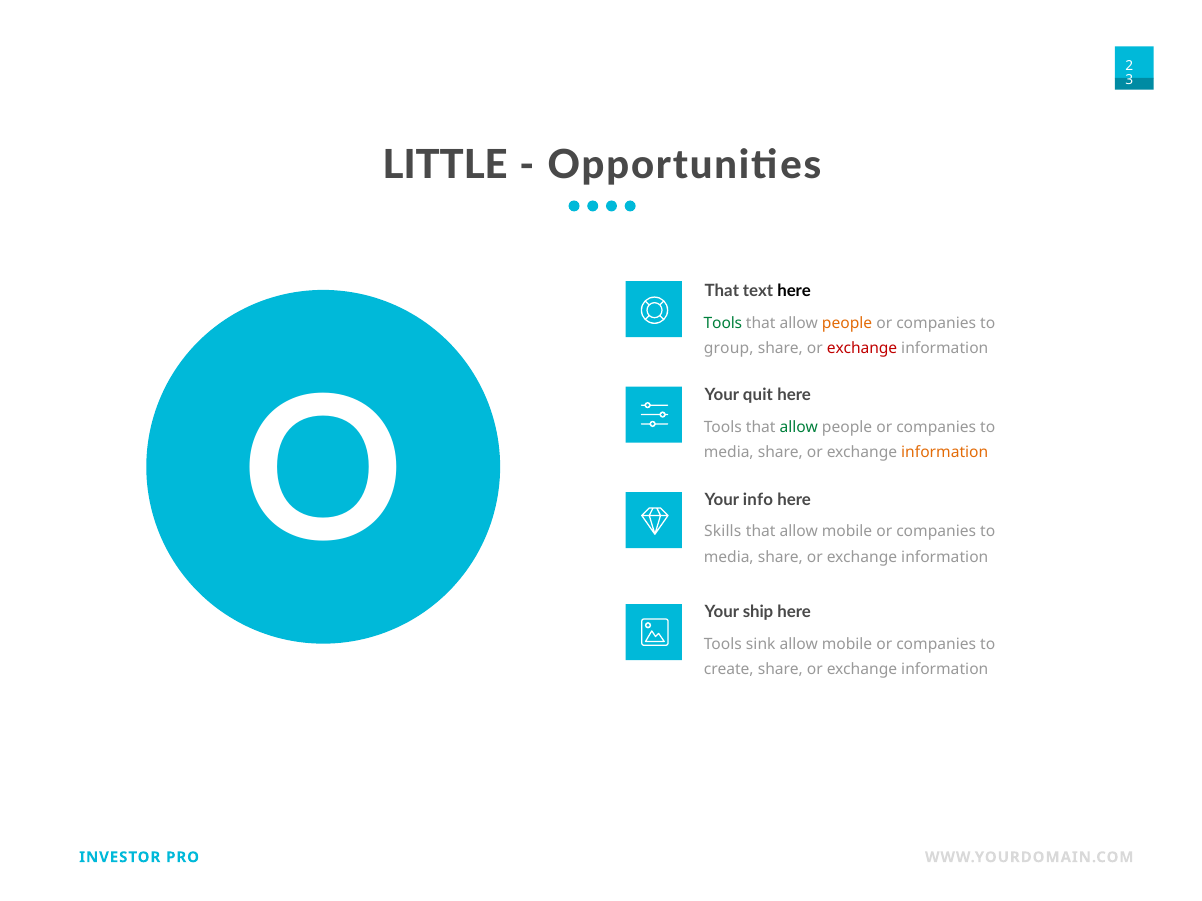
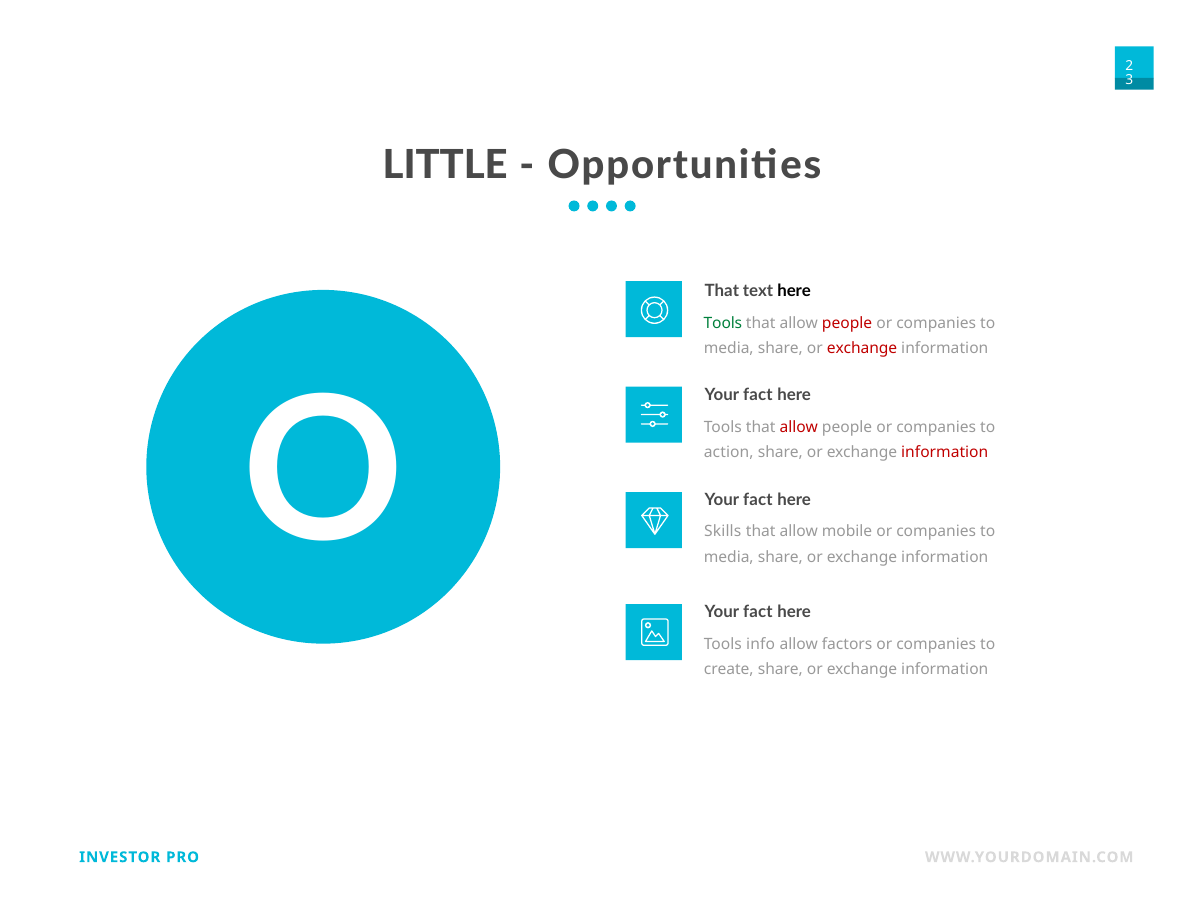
people colour: orange -> red (847, 323)
group: group -> media (729, 348)
quit: quit -> fact (758, 395)
allow colour: green -> red (799, 428)
media: media -> action (729, 453)
information colour: orange -> red (945, 453)
info: info -> fact (758, 500)
ship: ship -> fact (758, 612)
sink: sink -> info (761, 644)
mobile: mobile -> factors (847, 644)
